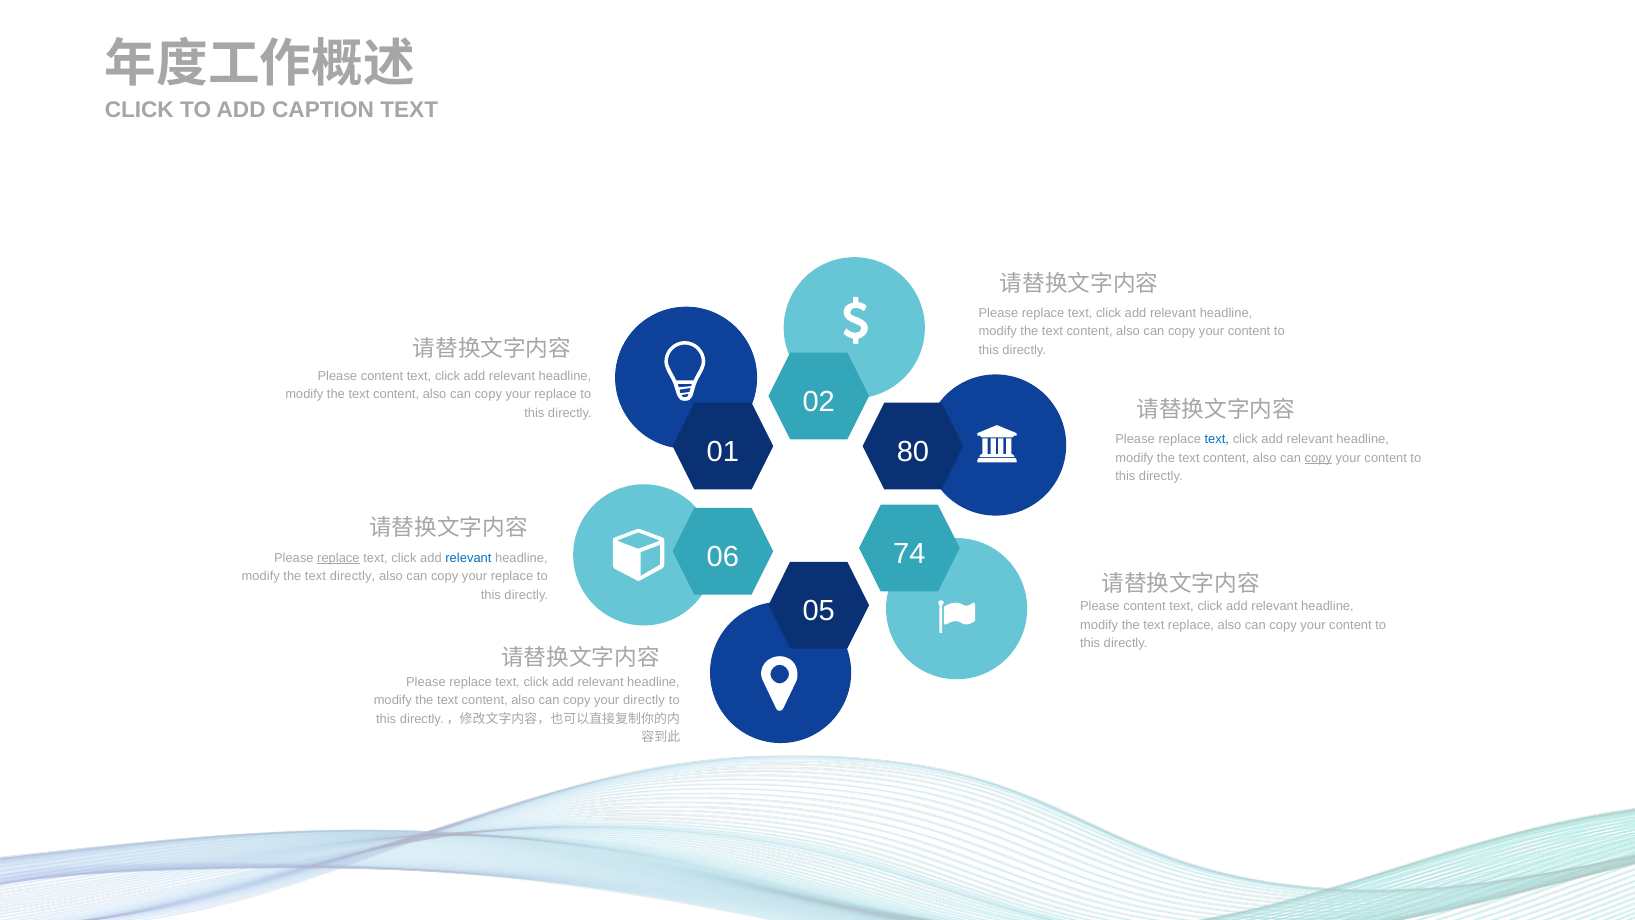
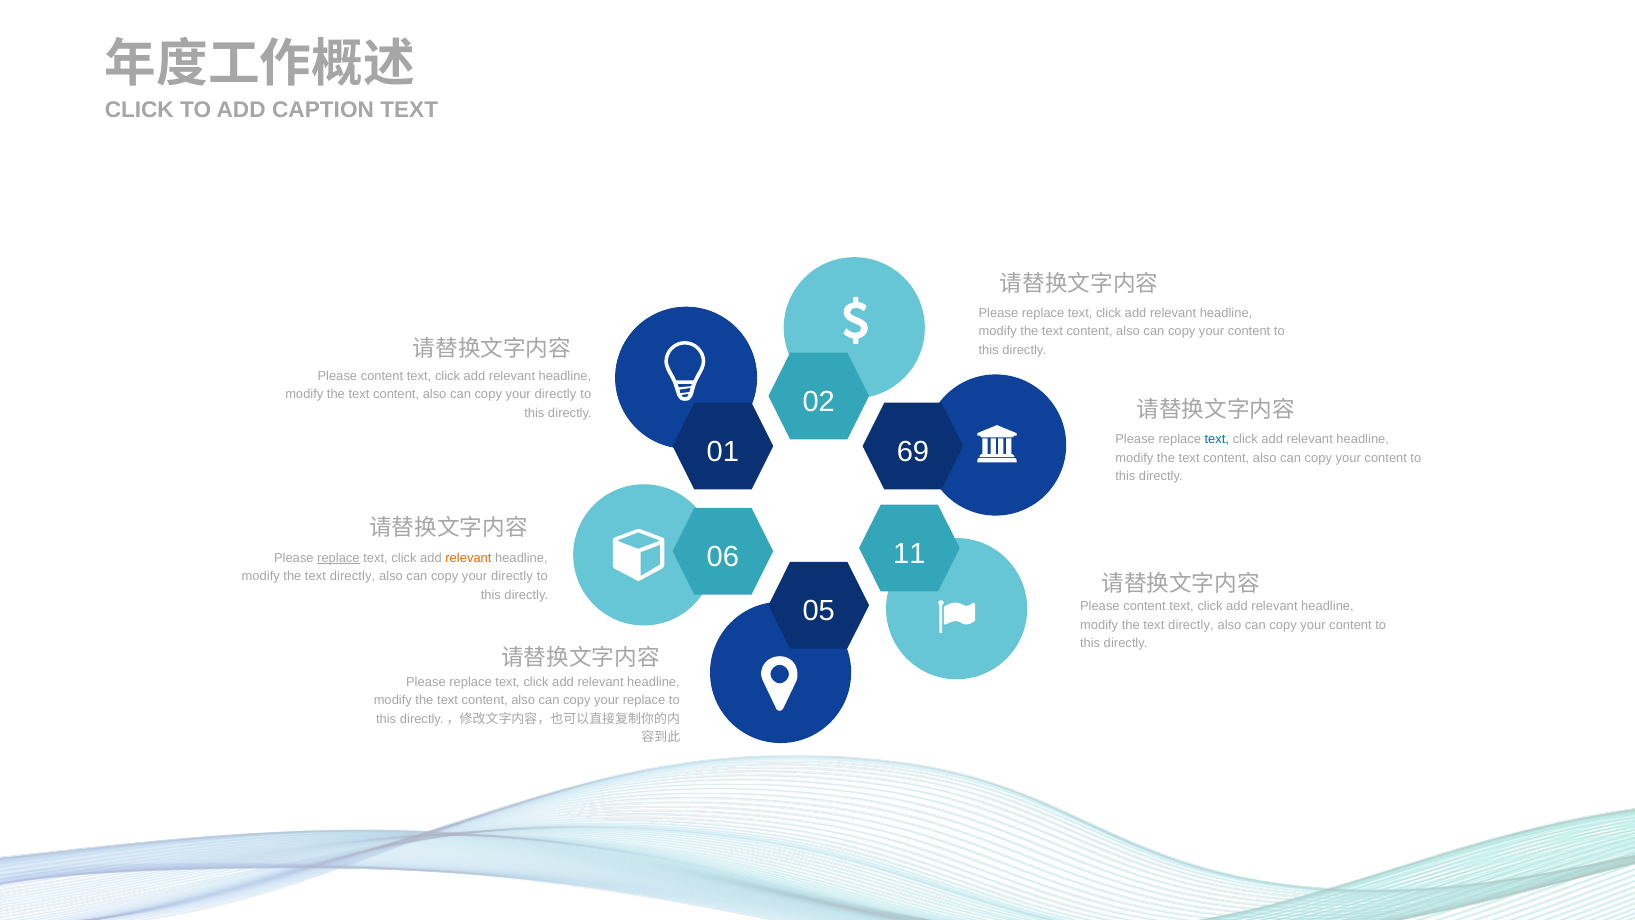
replace: replace -> directly (556, 394)
80: 80 -> 69 (913, 451)
copy underline: present -> none (1318, 458)
74: 74 -> 11 (909, 553)
relevant colour: blue -> orange (468, 558)
replace: replace -> directly (512, 576)
replace: replace -> directly (1191, 625)
your directly: directly -> replace (644, 700)
